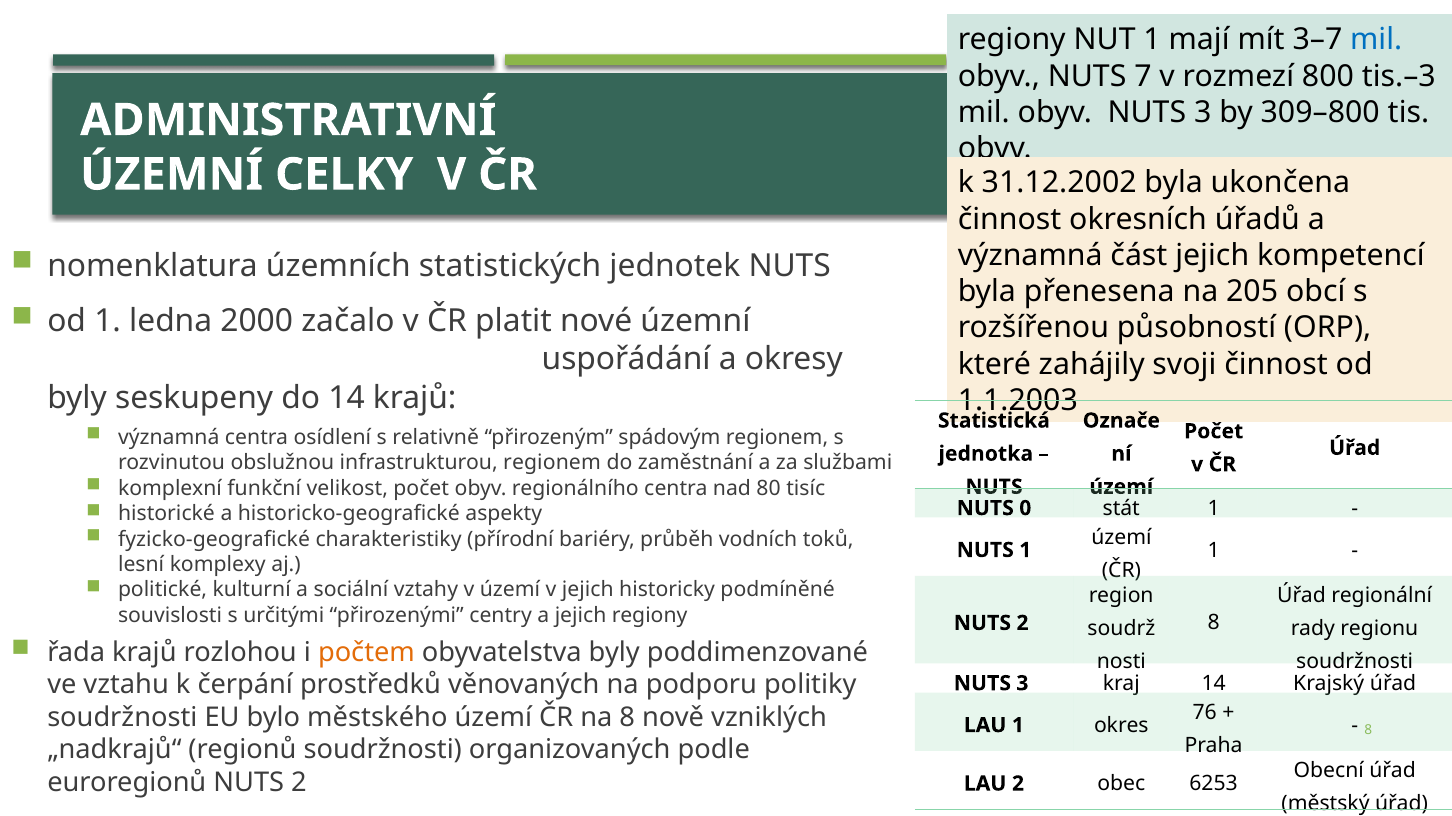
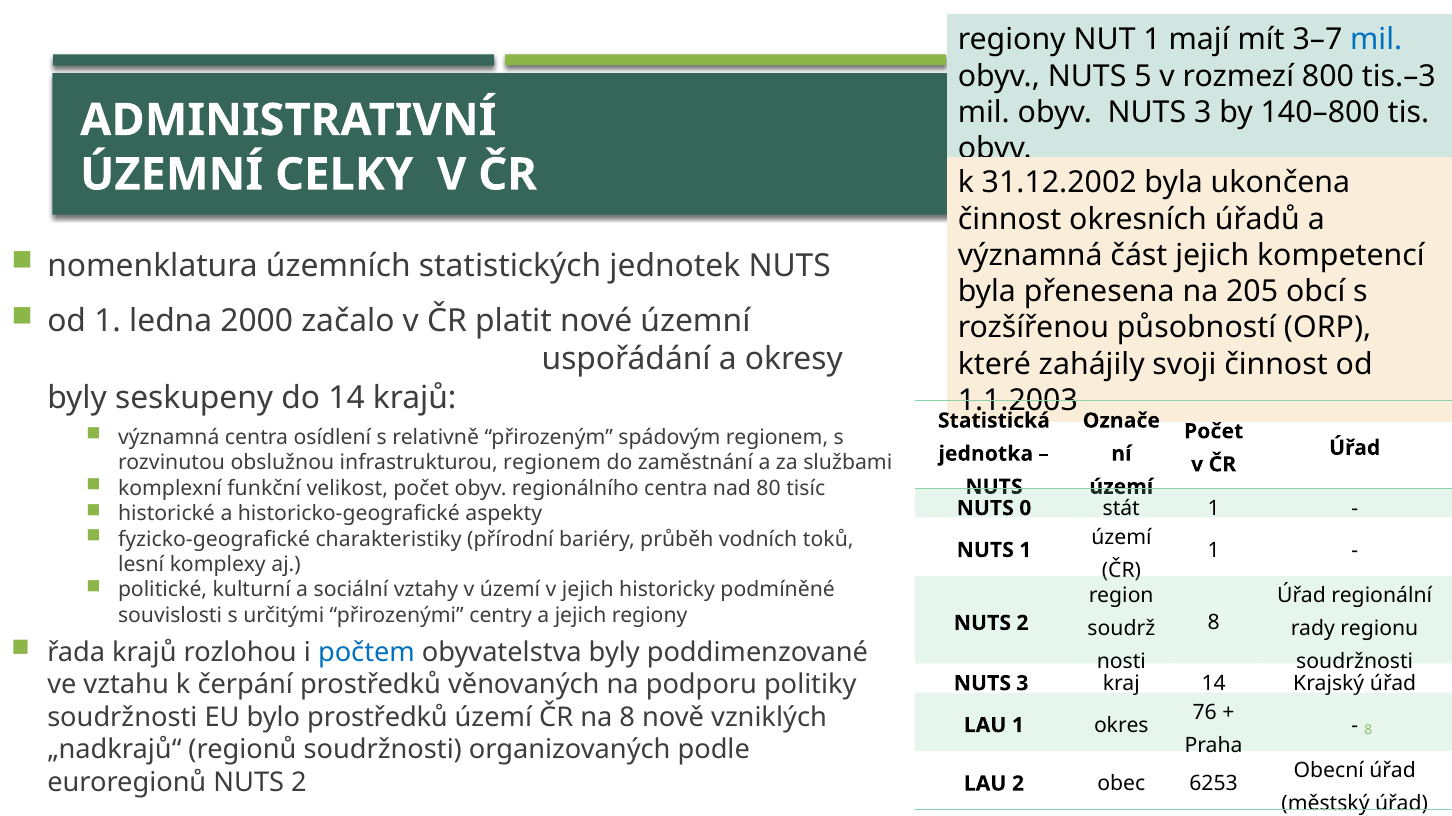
7: 7 -> 5 (1143, 76)
309–800: 309–800 -> 140–800 (1320, 113)
počtem colour: orange -> blue (366, 653)
bylo městského: městského -> prostředků (377, 718)
